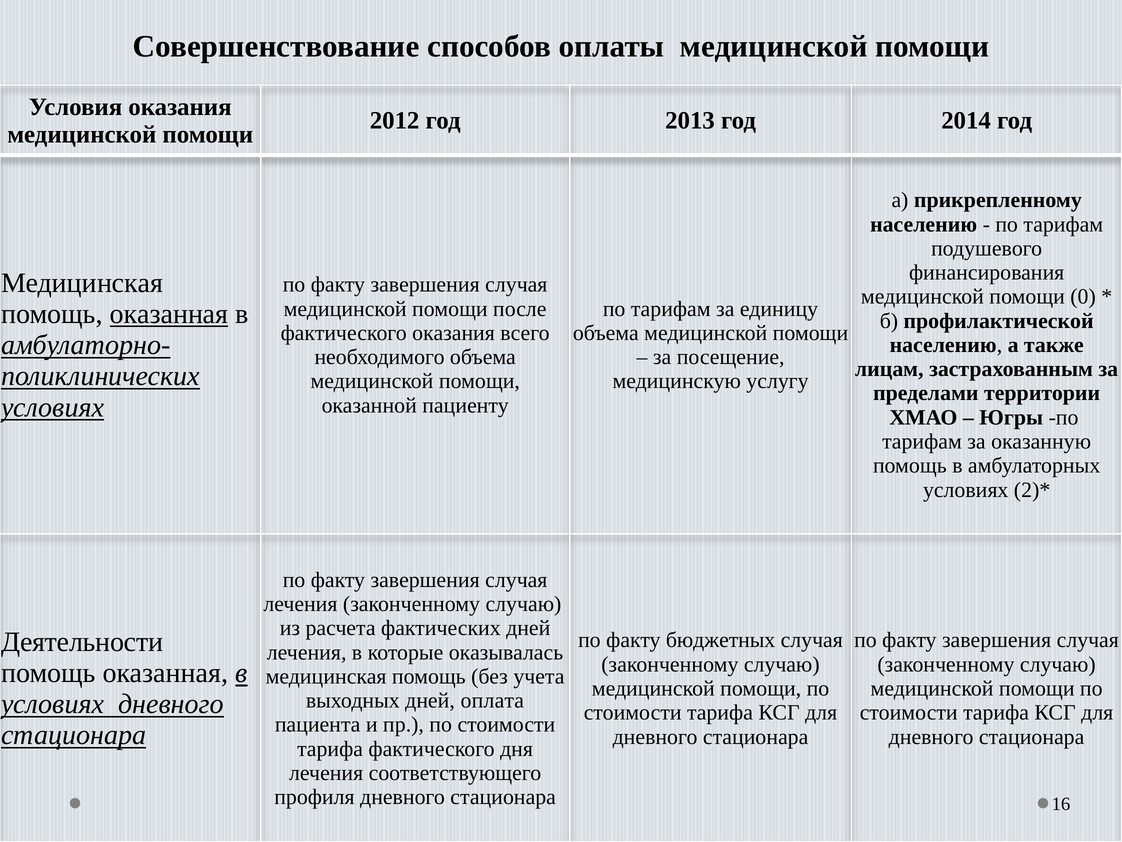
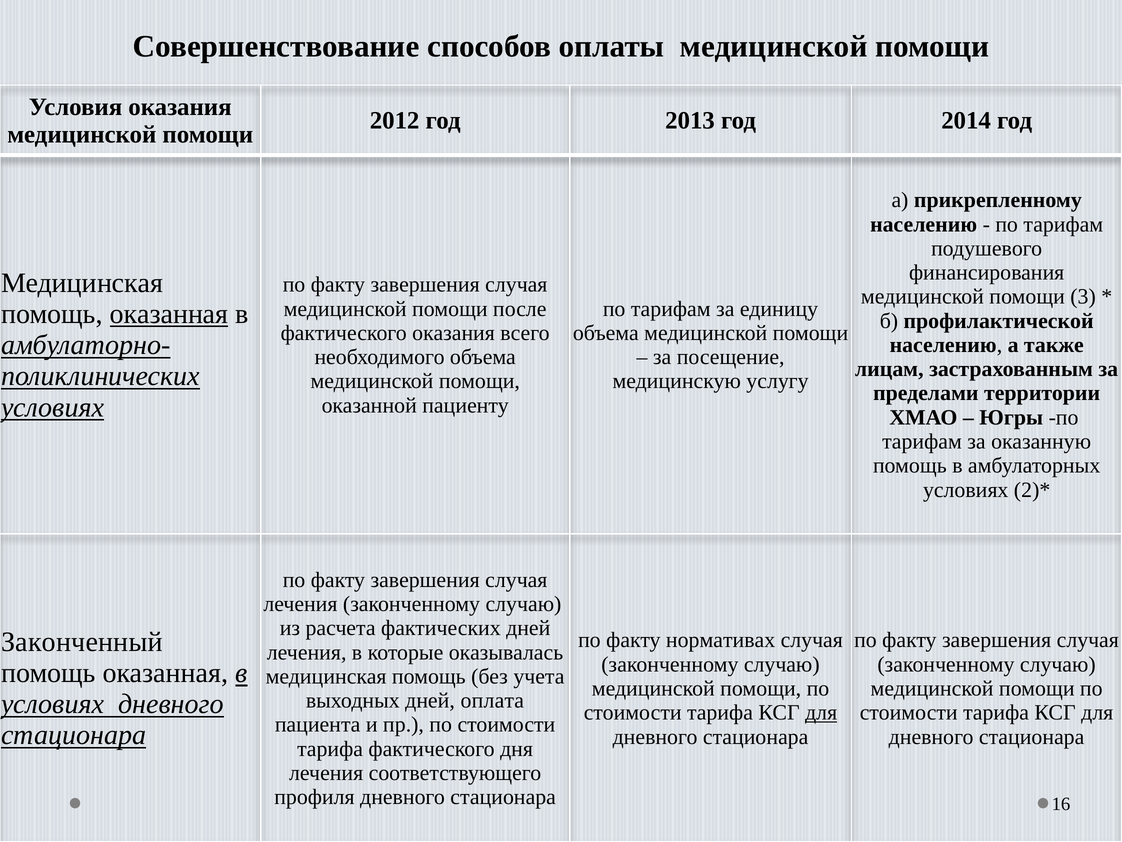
0: 0 -> 3 (1083, 297)
Деятельности: Деятельности -> Законченный (82, 642)
бюджетных: бюджетных -> нормативах (721, 640)
для underline: none -> present (821, 712)
